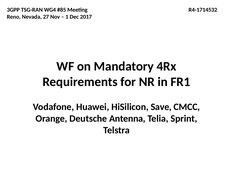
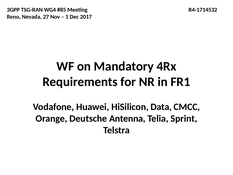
Save: Save -> Data (161, 107)
